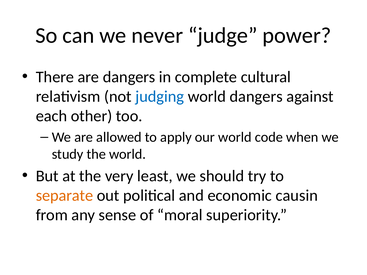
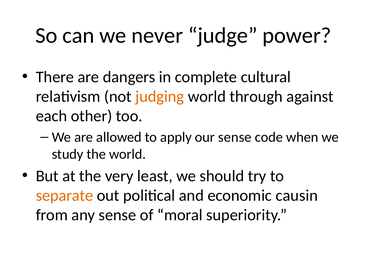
judging colour: blue -> orange (160, 97)
world dangers: dangers -> through (256, 97)
our world: world -> sense (235, 137)
